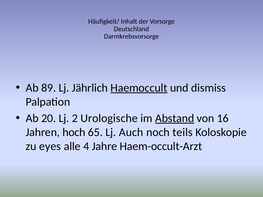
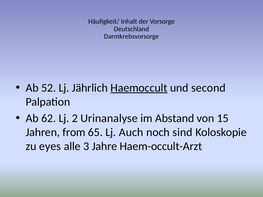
89: 89 -> 52 (49, 88)
dismiss: dismiss -> second (208, 88)
20: 20 -> 62 (49, 118)
Urologische: Urologische -> Urinanalyse (109, 118)
Abstand underline: present -> none (175, 118)
16: 16 -> 15 (223, 118)
hoch: hoch -> from (74, 132)
teils: teils -> sind (183, 132)
4: 4 -> 3 (86, 146)
